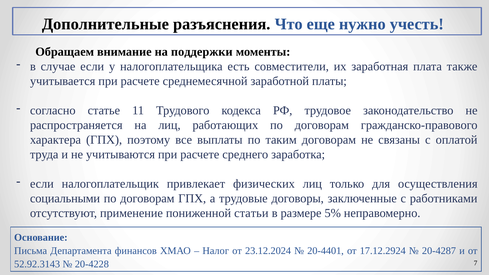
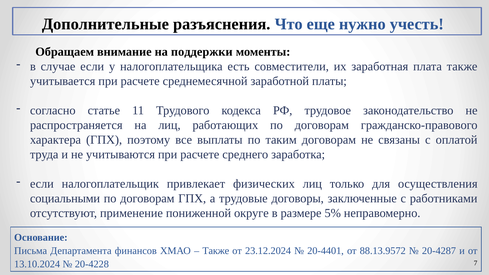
статьи: статьи -> округе (251, 213)
Налог: Налог -> Также (216, 251)
17.12.2924: 17.12.2924 -> 88.13.9572 (383, 251)
52.92.3143: 52.92.3143 -> 13.10.2024 (37, 264)
